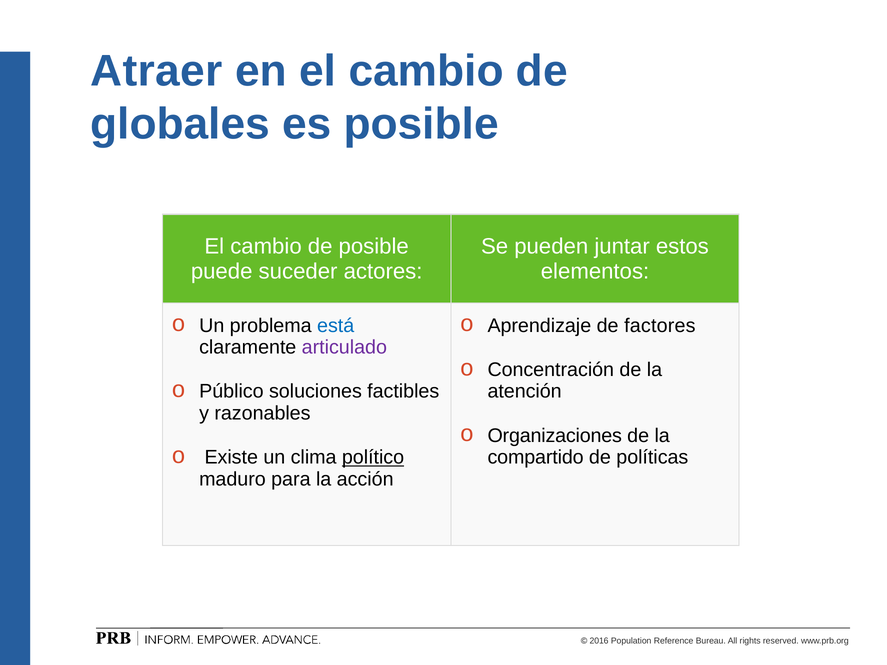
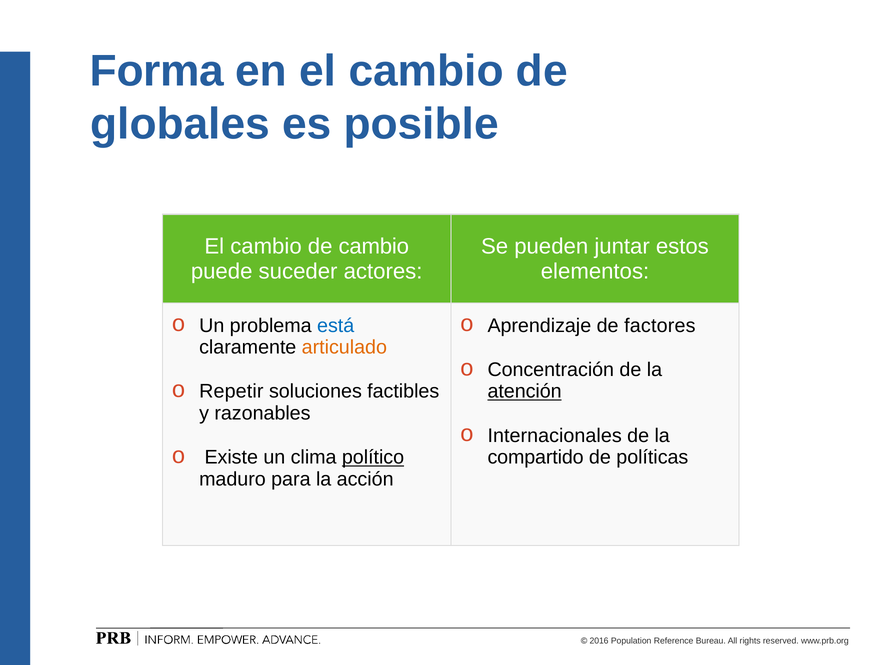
Atraer: Atraer -> Forma (157, 71)
de posible: posible -> cambio (374, 247)
articulado colour: purple -> orange (344, 348)
Público: Público -> Repetir (231, 392)
atención underline: none -> present (525, 392)
Organizaciones: Organizaciones -> Internacionales (555, 436)
